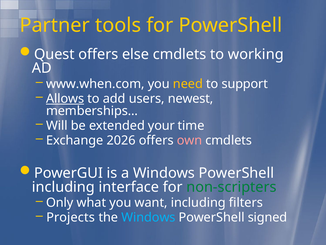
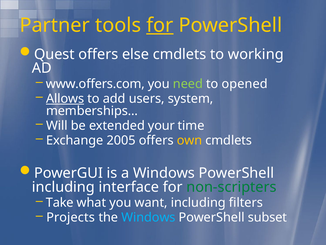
for underline: none -> present (160, 25)
www.when.com: www.when.com -> www.offers.com (95, 84)
need colour: yellow -> light green (188, 84)
support: support -> opened (245, 84)
newest: newest -> system (191, 98)
2026: 2026 -> 2005 (121, 140)
own colour: pink -> yellow (189, 140)
Only: Only -> Take (60, 202)
signed: signed -> subset (267, 217)
